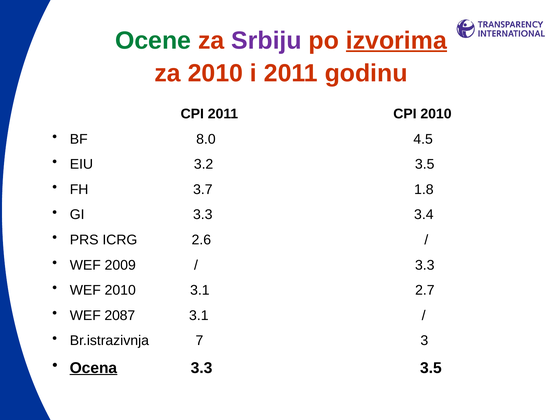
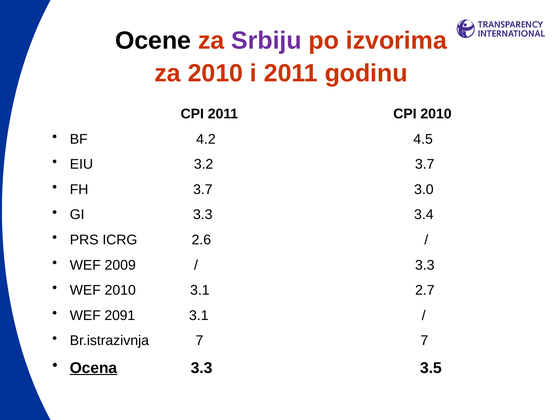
Ocene colour: green -> black (153, 40)
izvorima underline: present -> none (396, 40)
8.0: 8.0 -> 4.2 (206, 139)
3.2 3.5: 3.5 -> 3.7 (425, 164)
1.8: 1.8 -> 3.0 (424, 190)
2087: 2087 -> 2091 (120, 316)
7 3: 3 -> 7 (424, 341)
